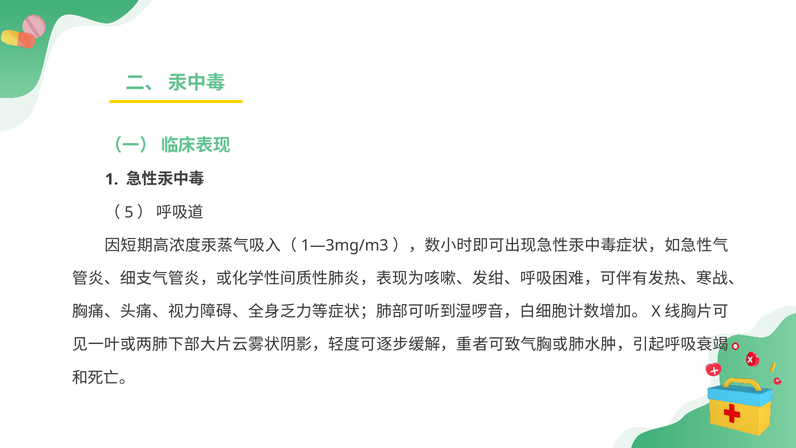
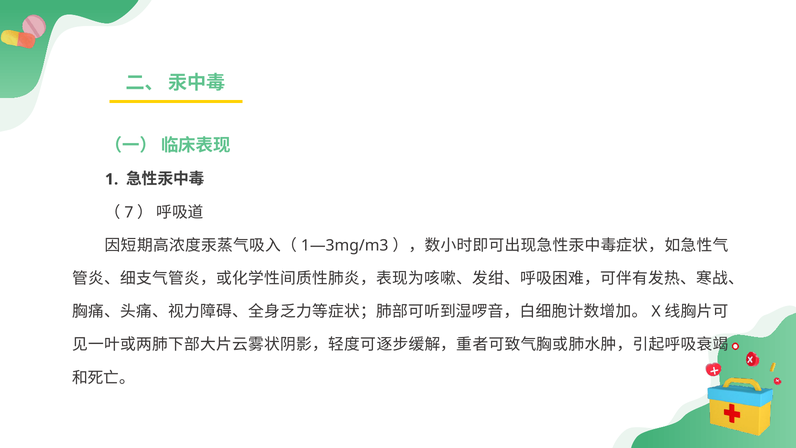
5: 5 -> 7 (129, 212)
